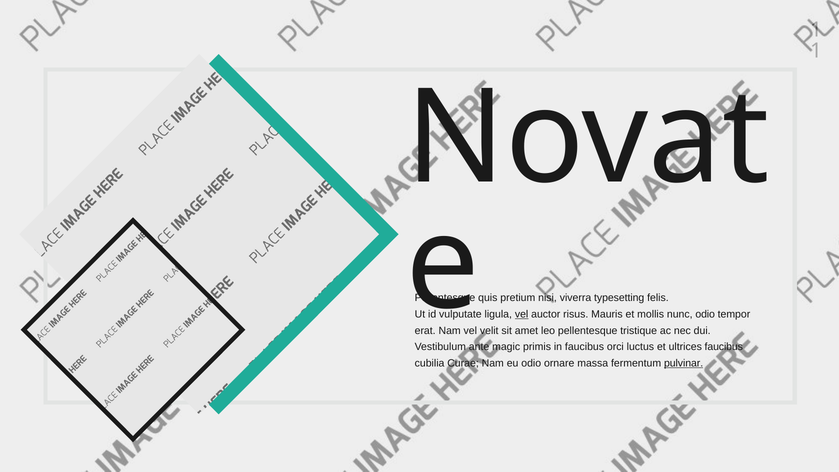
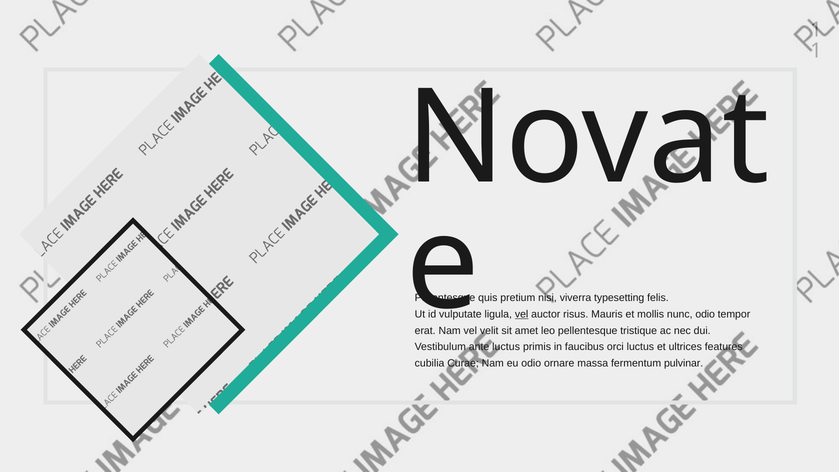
magic: magic -> luctus (506, 347)
ultrices faucibus: faucibus -> features (724, 347)
pulvinar underline: present -> none (684, 363)
